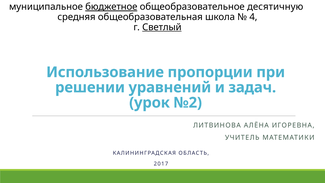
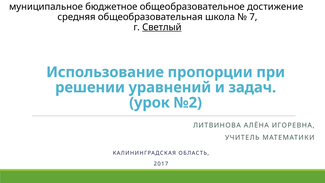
бюджетное underline: present -> none (111, 7)
десятичную: десятичную -> достижение (275, 7)
4: 4 -> 7 (253, 17)
